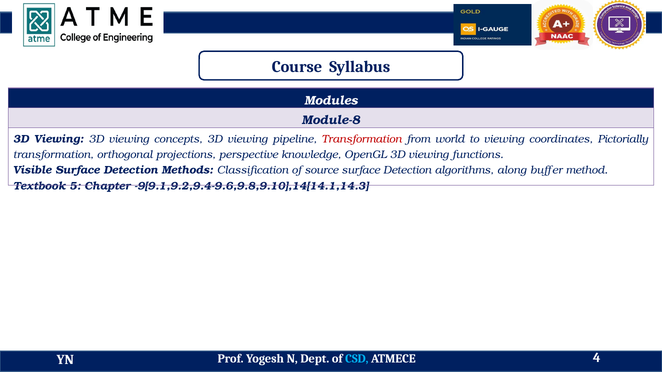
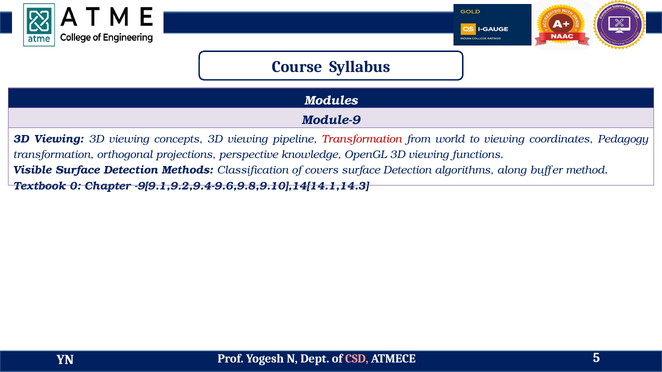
Module-8: Module-8 -> Module-9 (331, 120)
Pictorially: Pictorially -> Pedagogy (623, 139)
source: source -> covers (321, 170)
5: 5 -> 0 (75, 187)
CSD colour: light blue -> pink (357, 359)
4: 4 -> 5 (597, 358)
